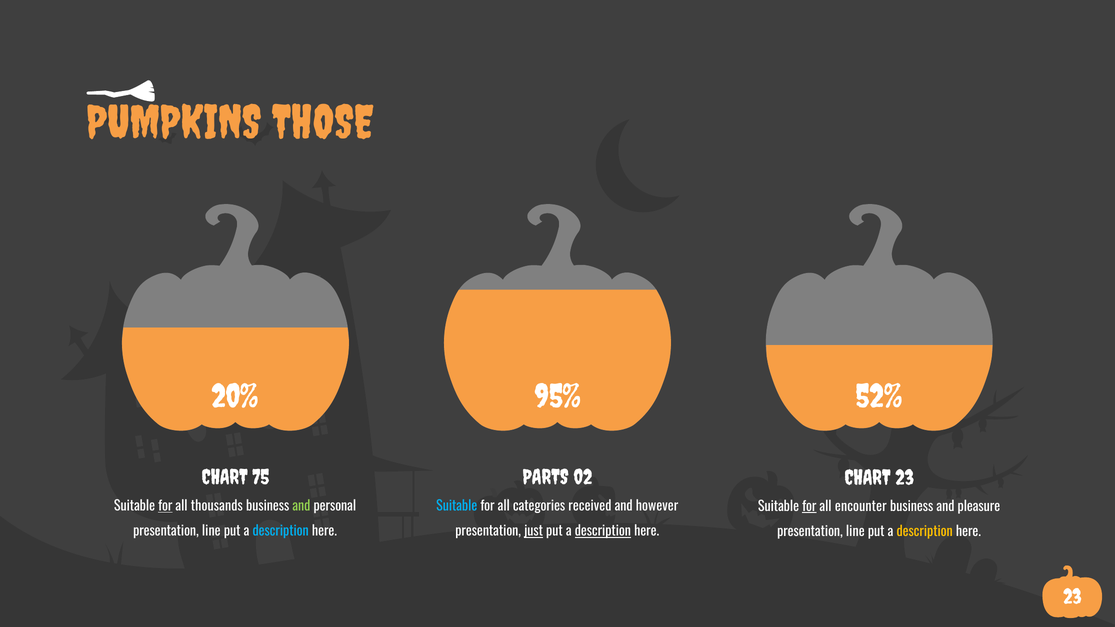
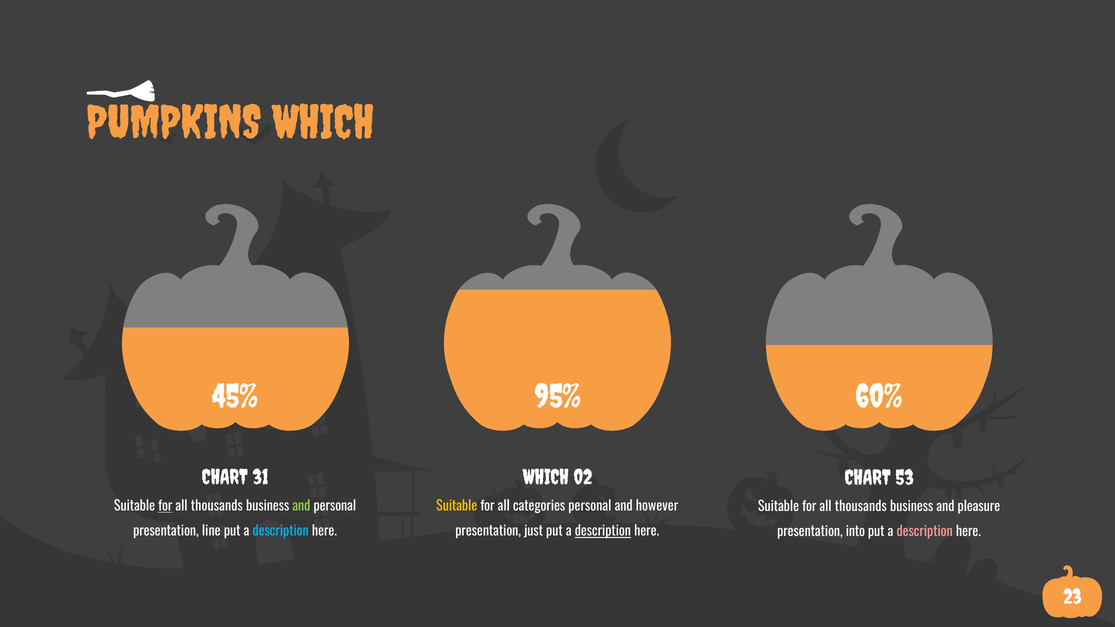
PUMPKINS THOSE: THOSE -> WHICH (323, 123)
20%: 20% -> 45% (235, 397)
52%: 52% -> 60% (879, 397)
75: 75 -> 31 (260, 478)
PARTS: PARTS -> WHICH (546, 478)
CHART 23: 23 -> 53 (905, 478)
Suitable colour: light blue -> yellow (457, 506)
categories received: received -> personal (590, 506)
for underline: present -> none (809, 507)
encounter: encounter -> thousands (861, 507)
just underline: present -> none (534, 532)
line: line -> into (855, 532)
description colour: yellow -> pink (925, 532)
